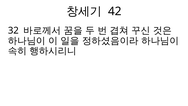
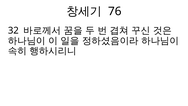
42: 42 -> 76 (115, 11)
